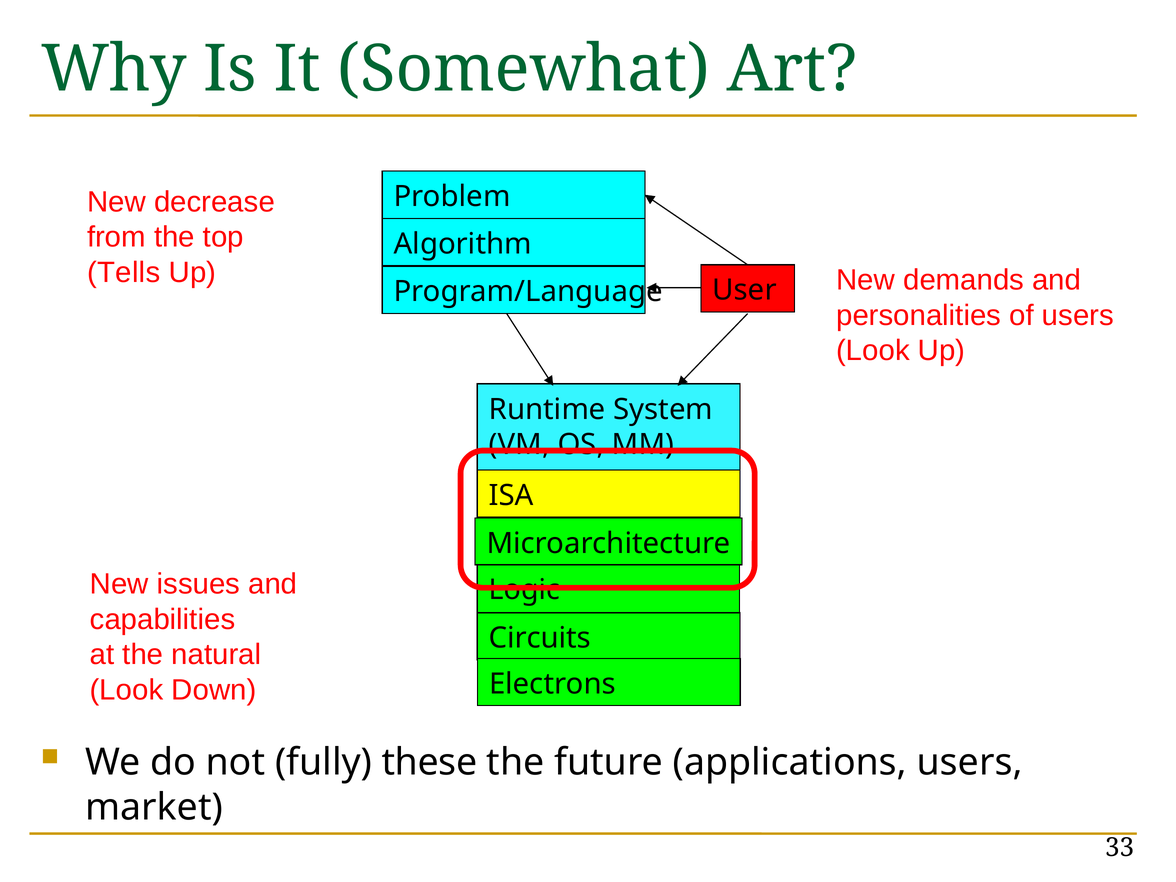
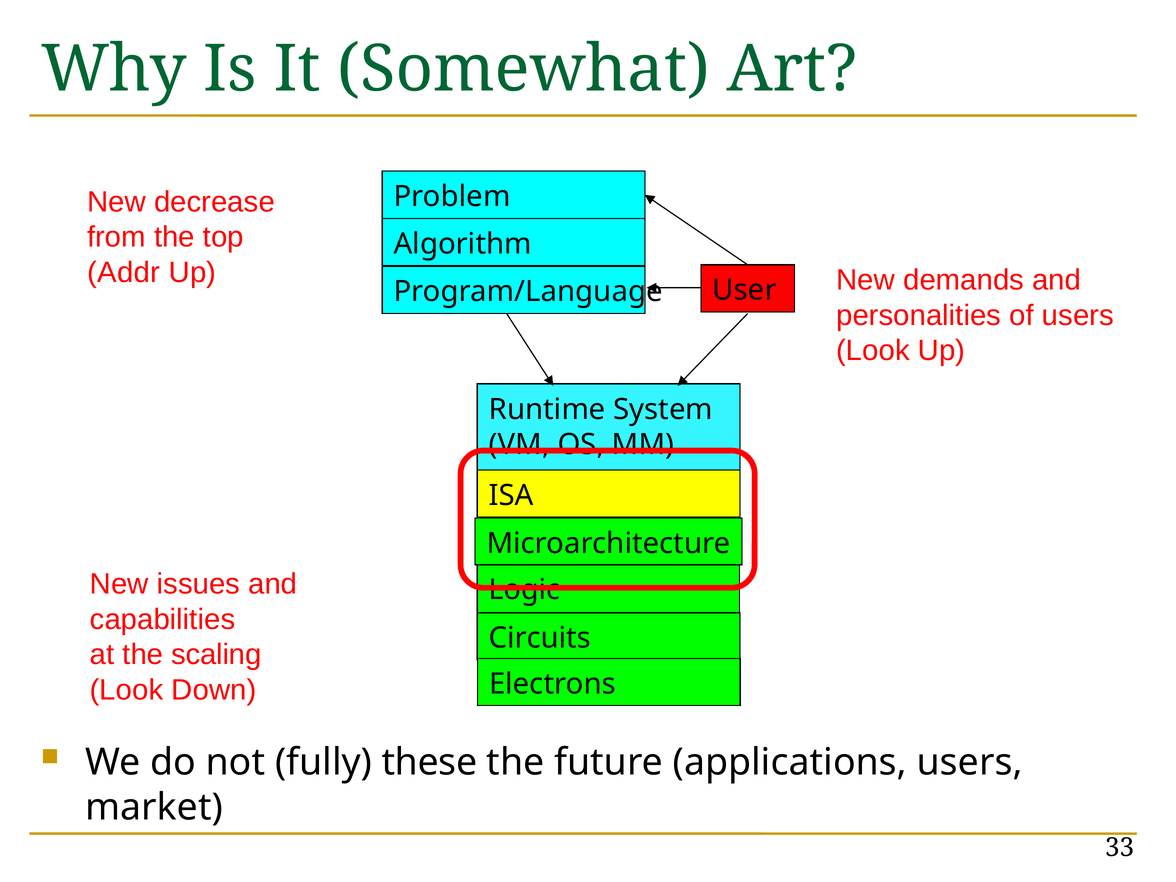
Tells: Tells -> Addr (124, 272)
natural: natural -> scaling (216, 655)
